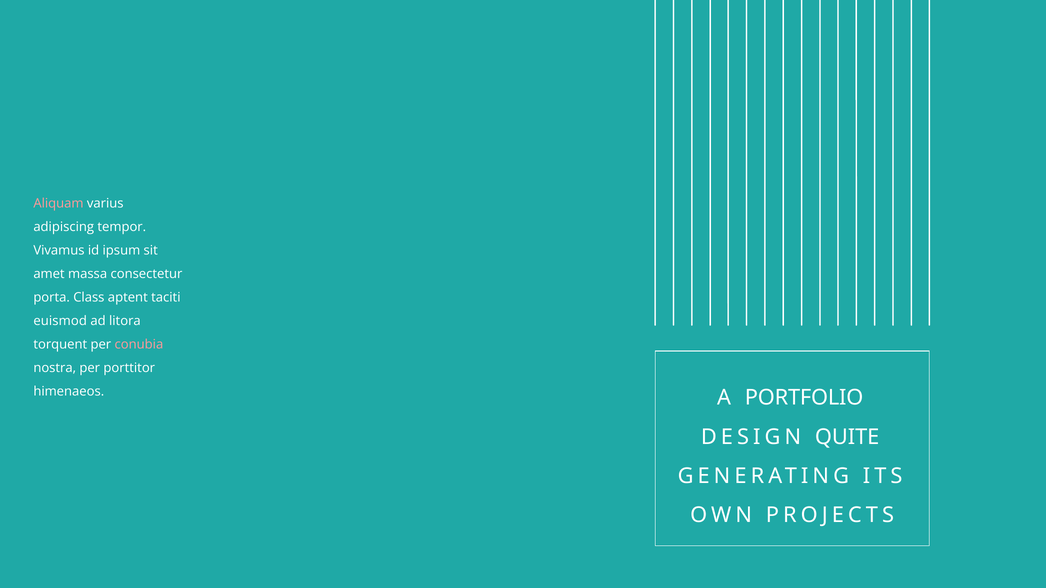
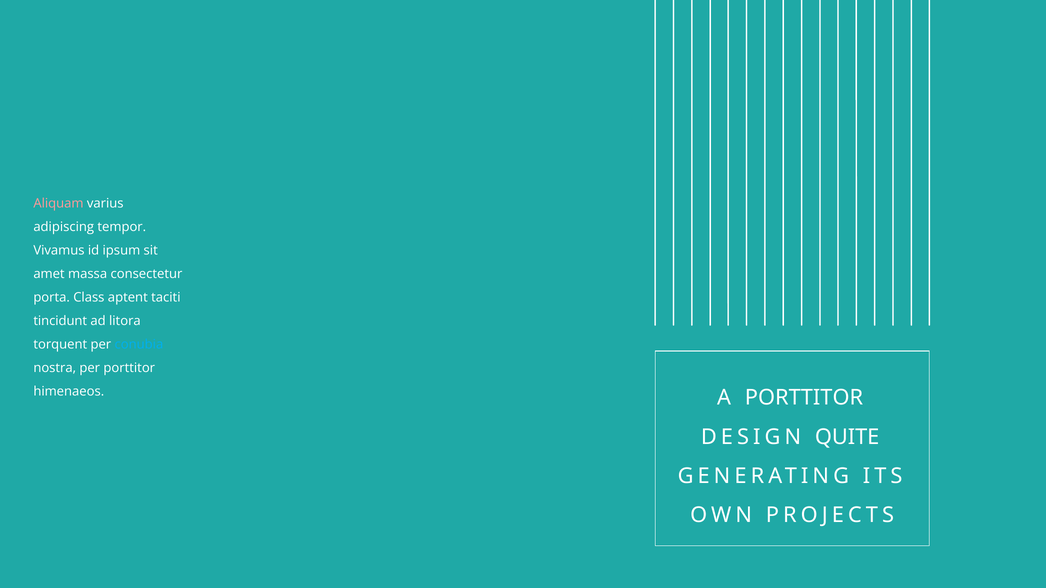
euismod: euismod -> tincidunt (60, 321)
conubia colour: pink -> light blue (139, 345)
A PORTFOLIO: PORTFOLIO -> PORTTITOR (804, 398)
